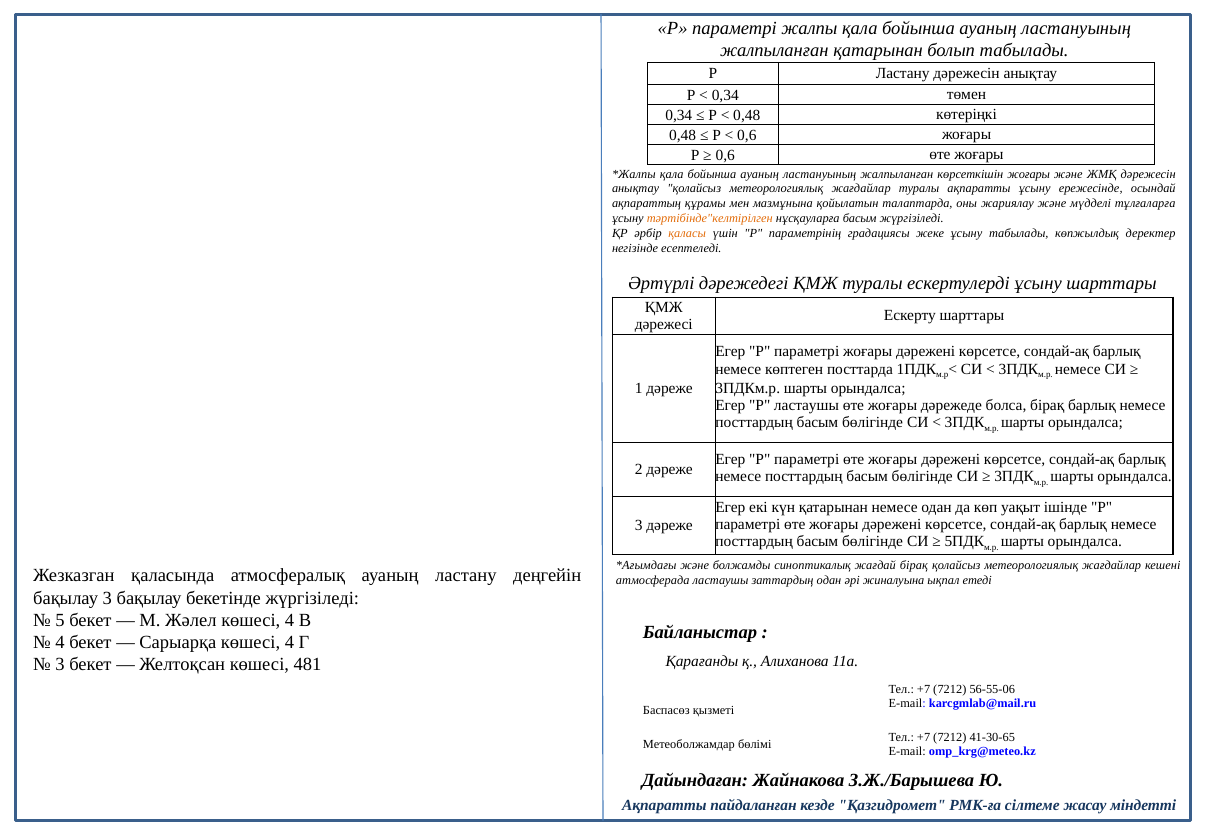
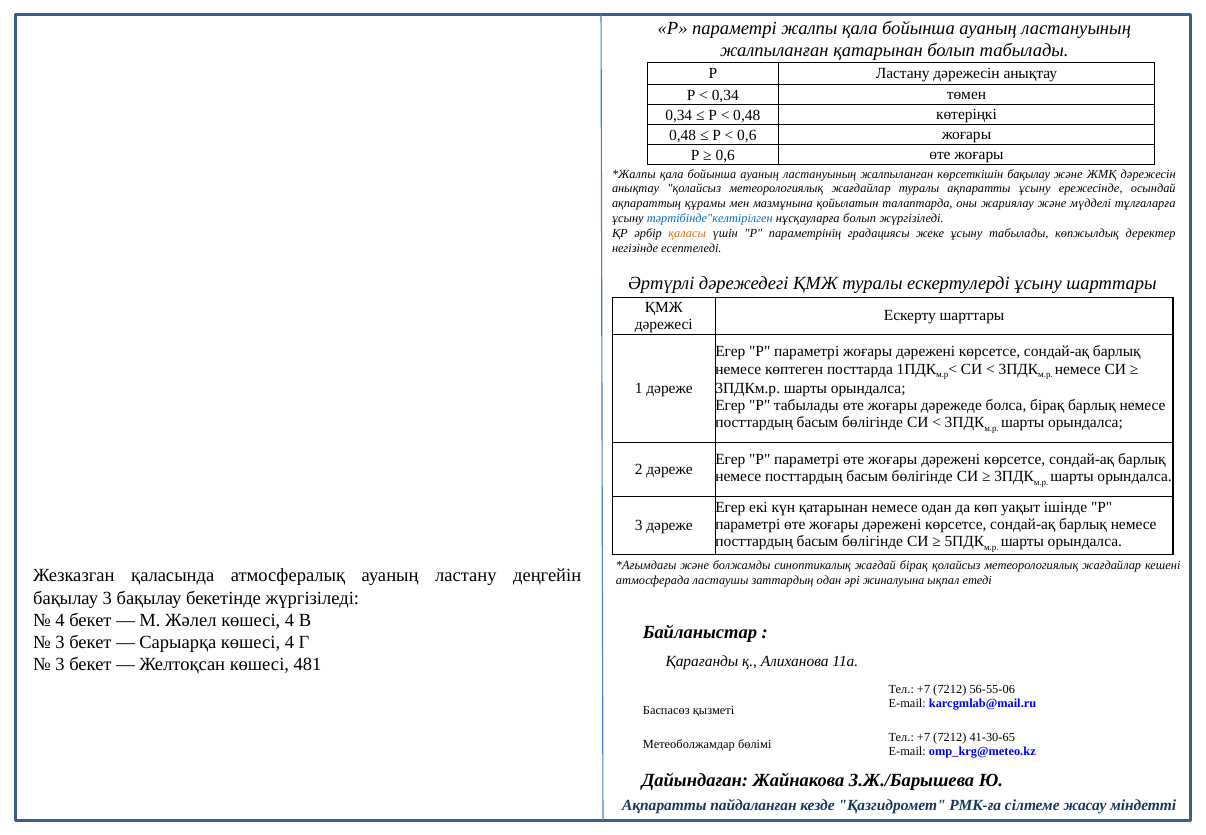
көрсеткішін жоғары: жоғары -> бақылау (1029, 174)
тәртібінде"келтірілген colour: orange -> blue (710, 218)
нұсқауларға басым: басым -> болып (860, 218)
P ластаушы: ластаушы -> табылады (806, 405)
5: 5 -> 4 (60, 620)
4: 4 -> 3 (60, 642)
